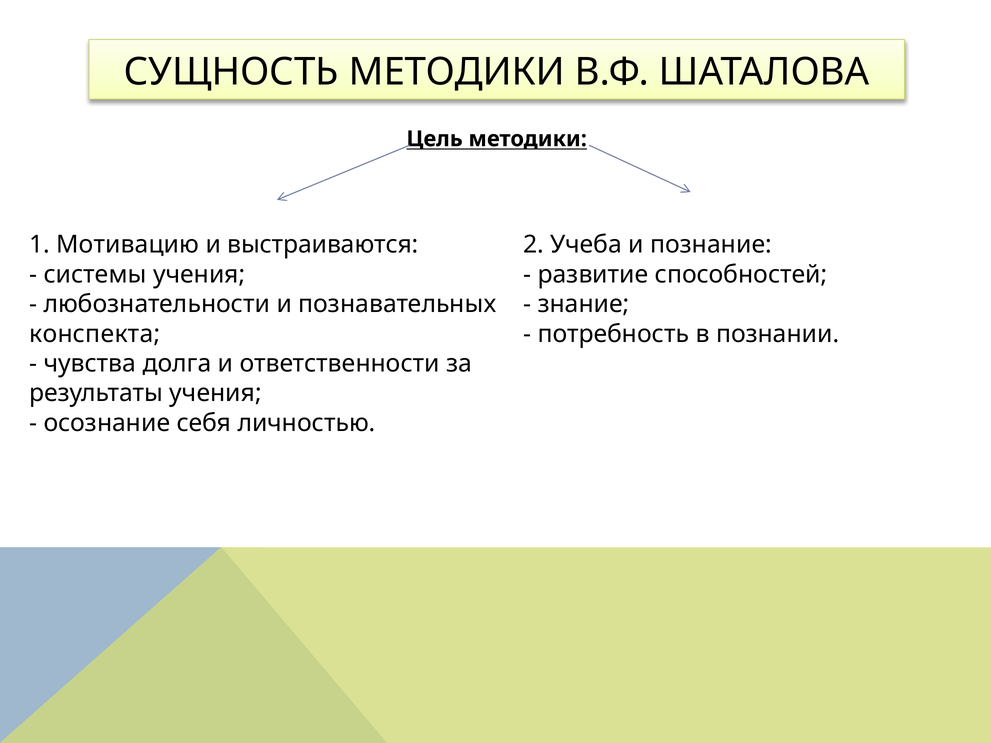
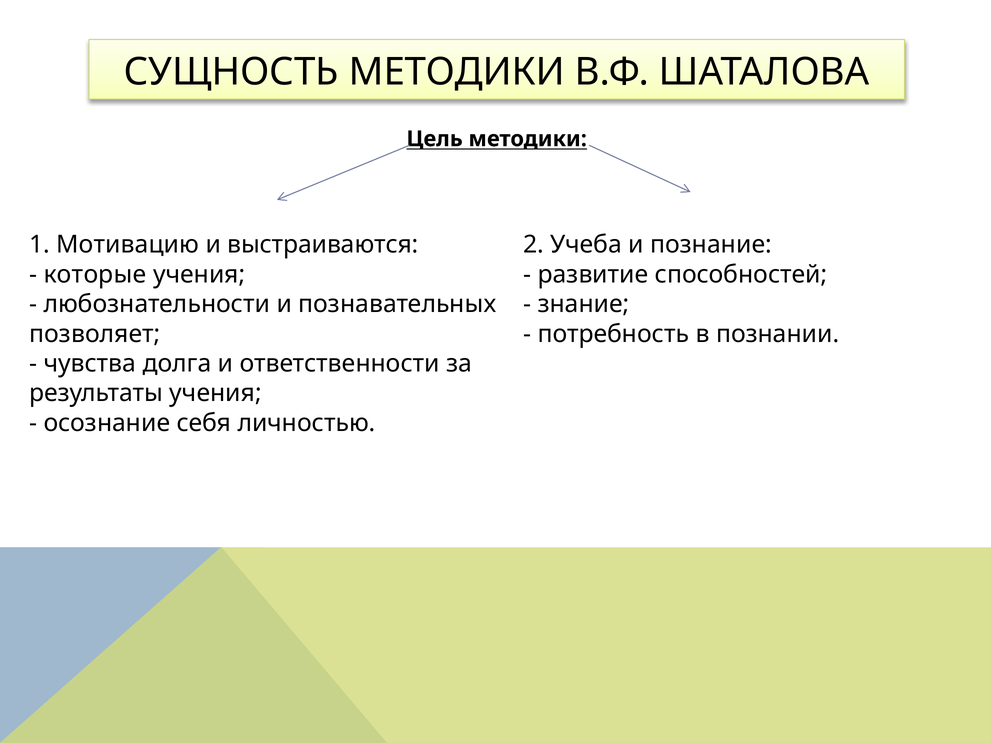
системы: системы -> которые (95, 275)
конспекта: конспекта -> позволяет (95, 334)
